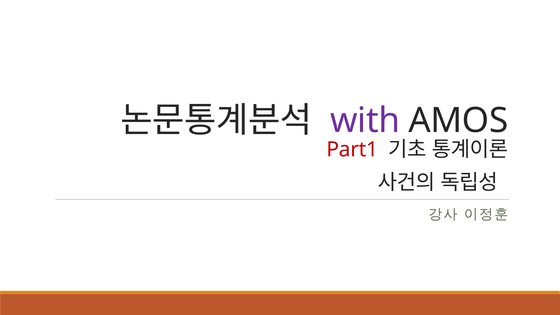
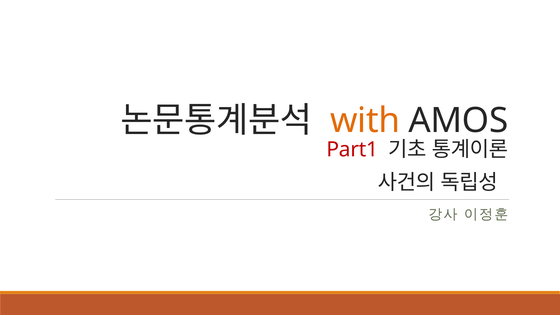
with colour: purple -> orange (365, 121)
